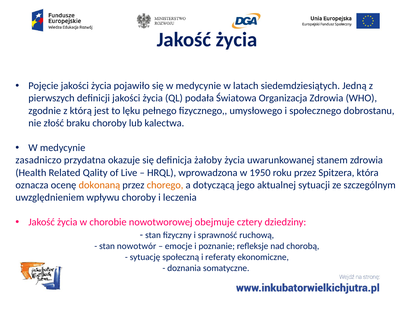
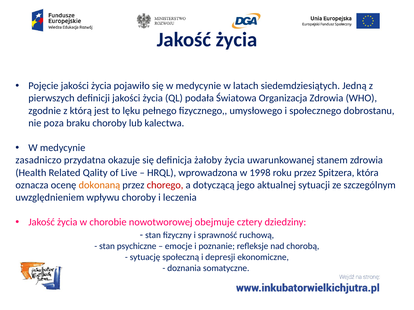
złość: złość -> poza (54, 123)
1950: 1950 -> 1998 (260, 173)
chorego colour: orange -> red (165, 185)
nowotwór: nowotwór -> psychiczne (137, 247)
referaty: referaty -> depresji (220, 258)
